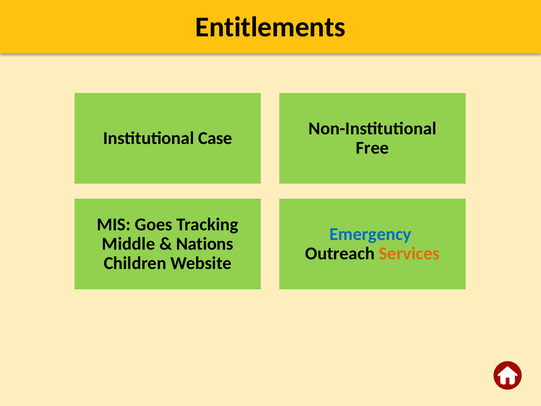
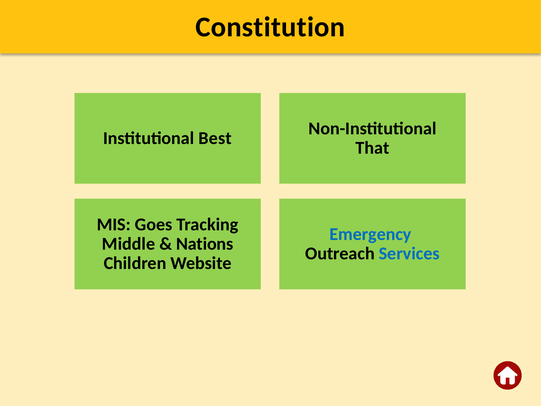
Entitlements: Entitlements -> Constitution (270, 27)
Case: Case -> Best (215, 138)
Free: Free -> That (372, 148)
Services colour: orange -> blue (409, 253)
